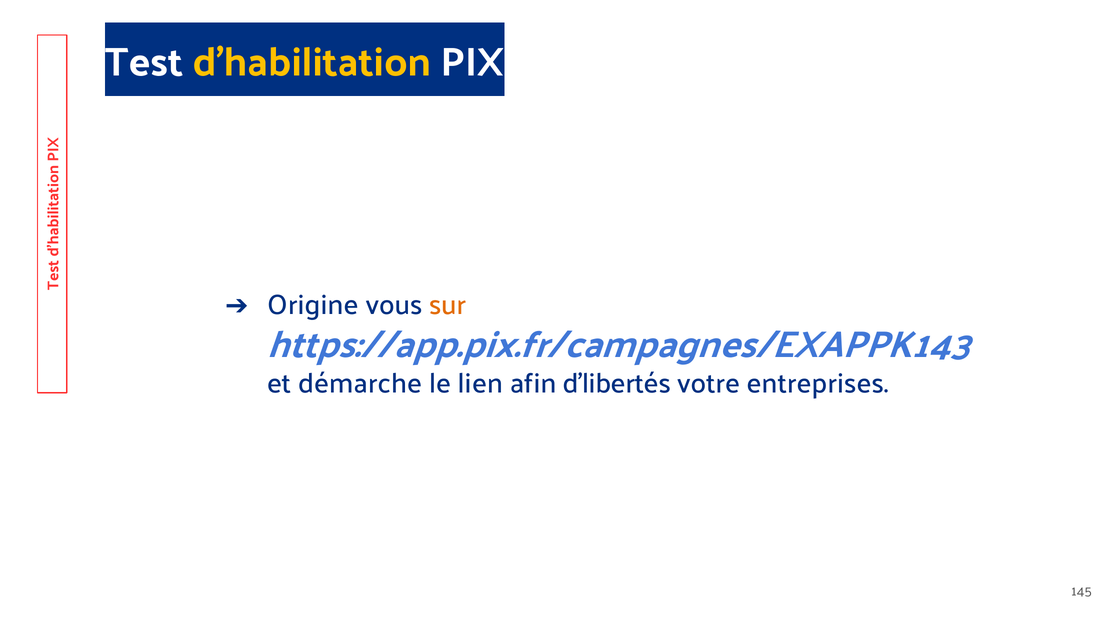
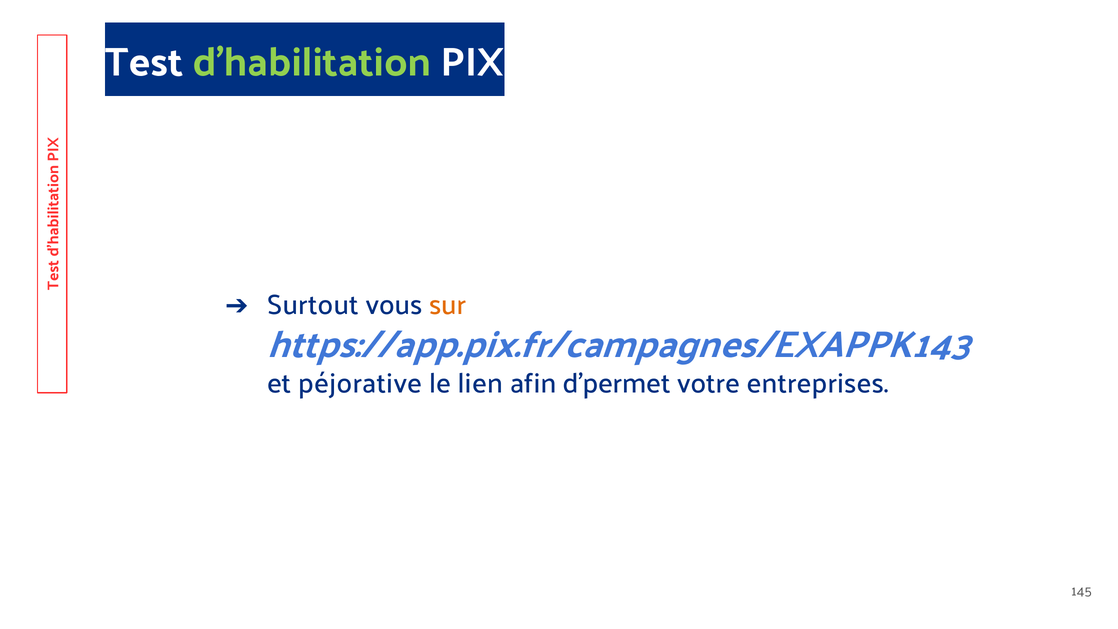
d’habilitation colour: yellow -> light green (312, 63)
Origine: Origine -> Surtout (313, 305)
démarche: démarche -> péjorative (360, 383)
d’libertés: d’libertés -> d’permet (617, 383)
